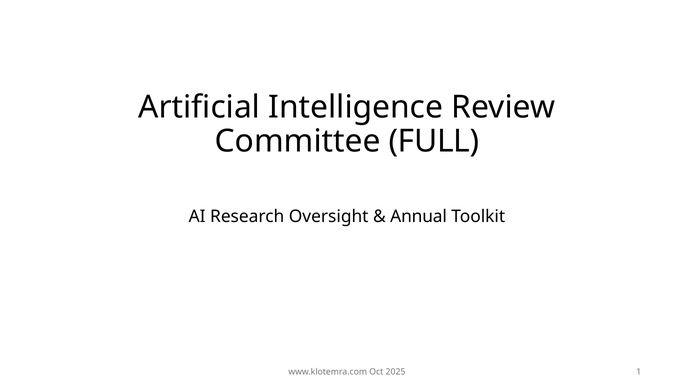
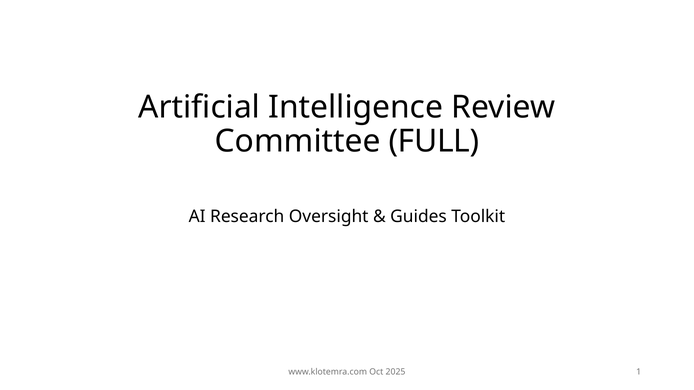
Annual: Annual -> Guides (419, 217)
